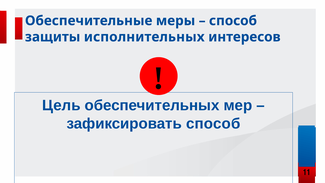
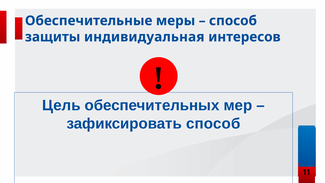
исполнительных: исполнительных -> индивидуальная (144, 37)
